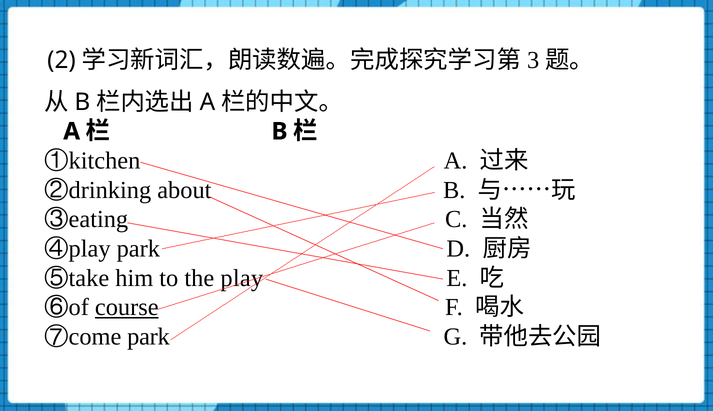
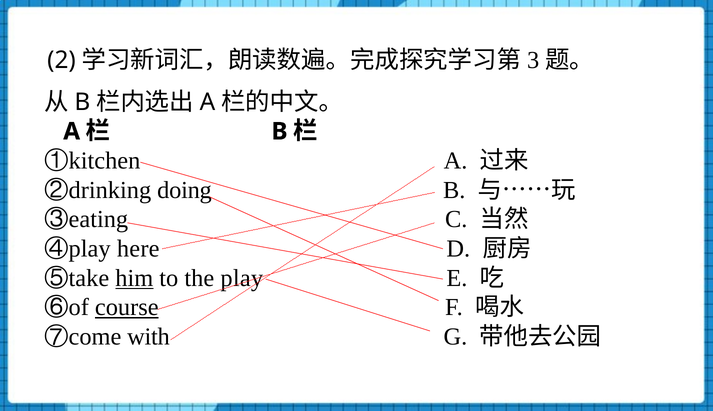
about: about -> doing (185, 190)
park: park -> here (138, 248)
him underline: none -> present (134, 278)
park: park -> with (149, 336)
